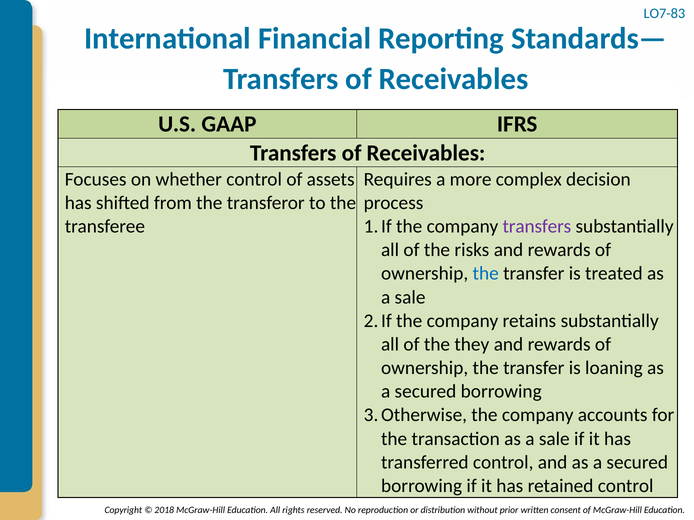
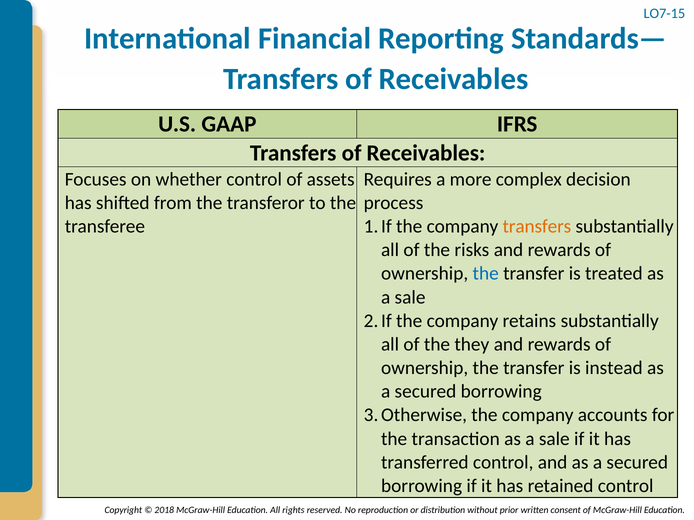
LO7-83: LO7-83 -> LO7-15 (664, 14)
transfers colour: purple -> orange (537, 227)
loaning: loaning -> instead (614, 368)
